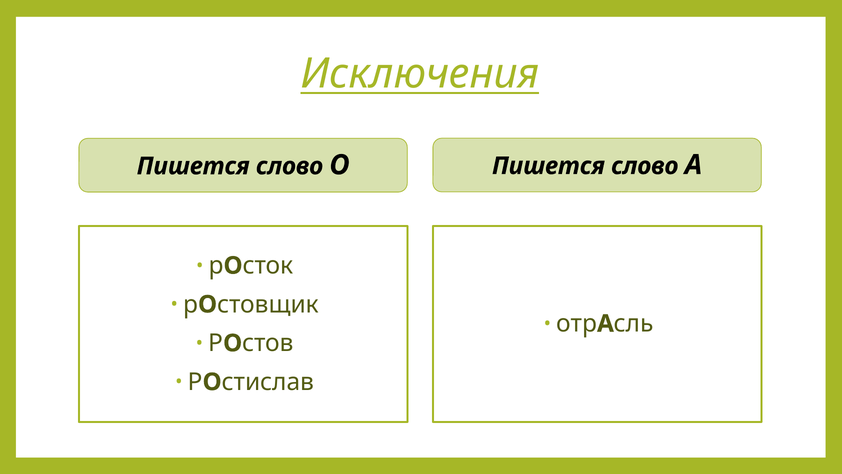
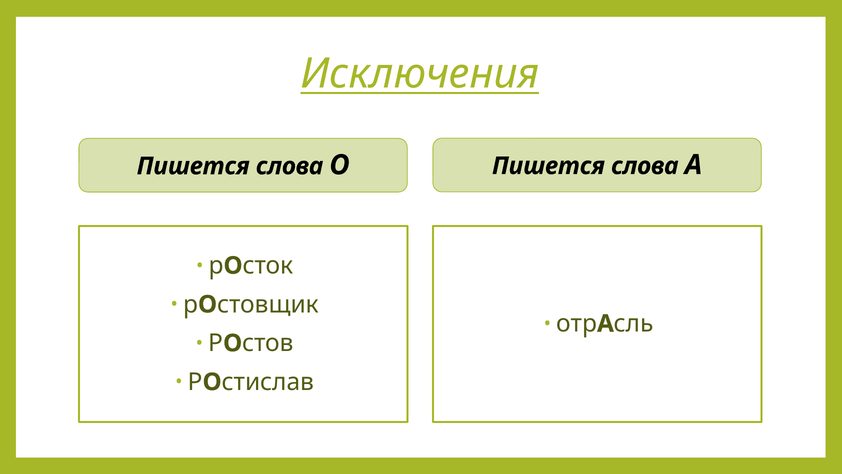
слово: слово -> слова (645, 166)
слово: слово -> слова (290, 166)
